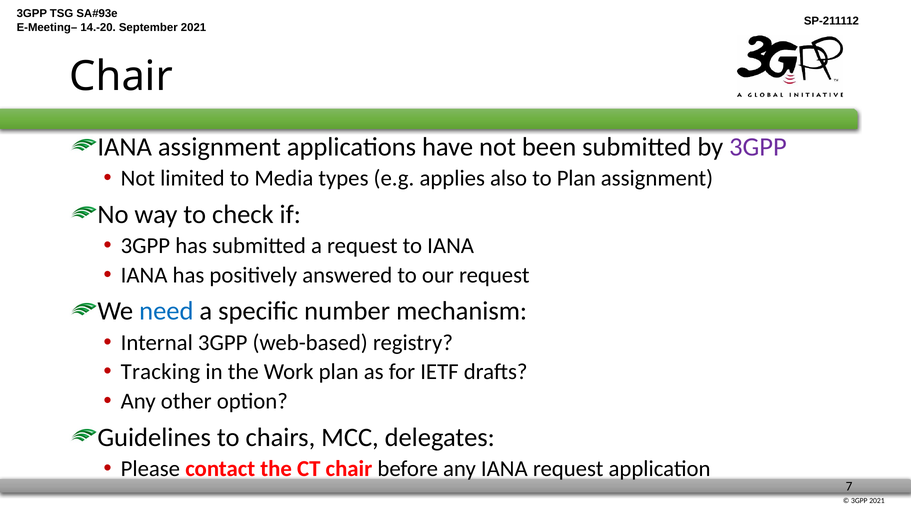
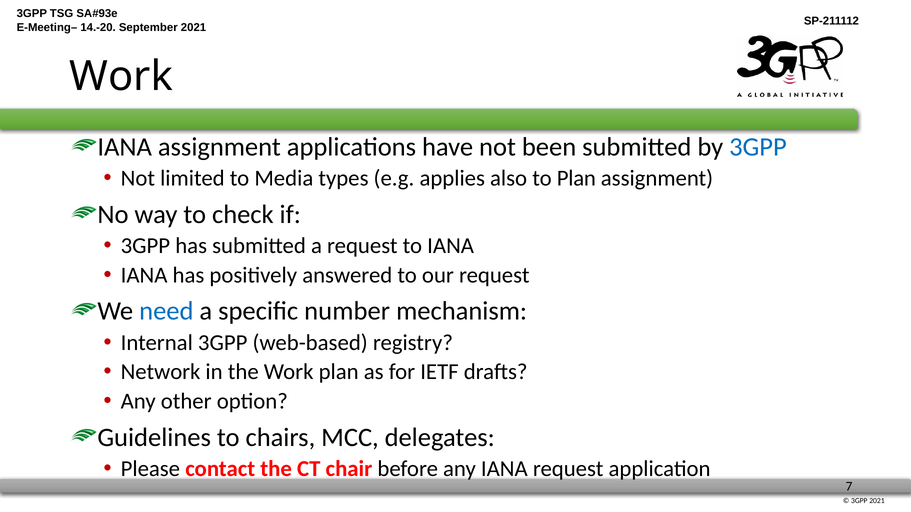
Chair: Chair -> Work (121, 77)
3GPP colour: purple -> blue (758, 147)
Tracking: Tracking -> Network (161, 372)
